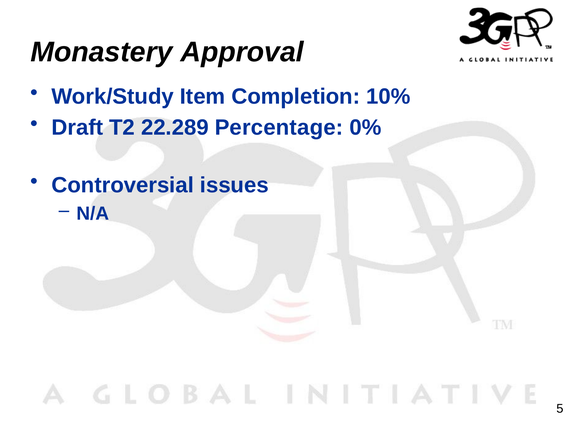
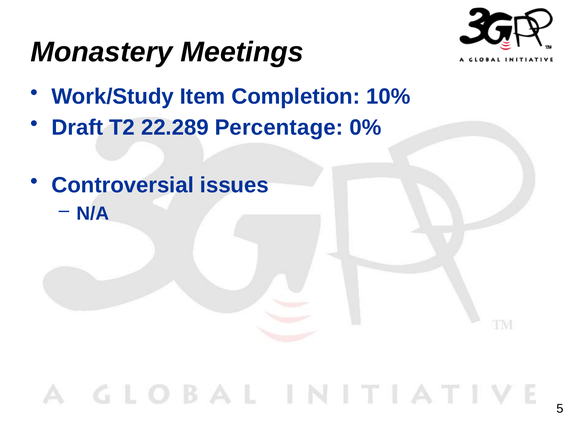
Approval: Approval -> Meetings (242, 52)
